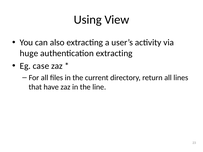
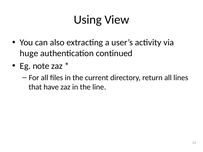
authentication extracting: extracting -> continued (114, 53)
case: case -> note (41, 66)
